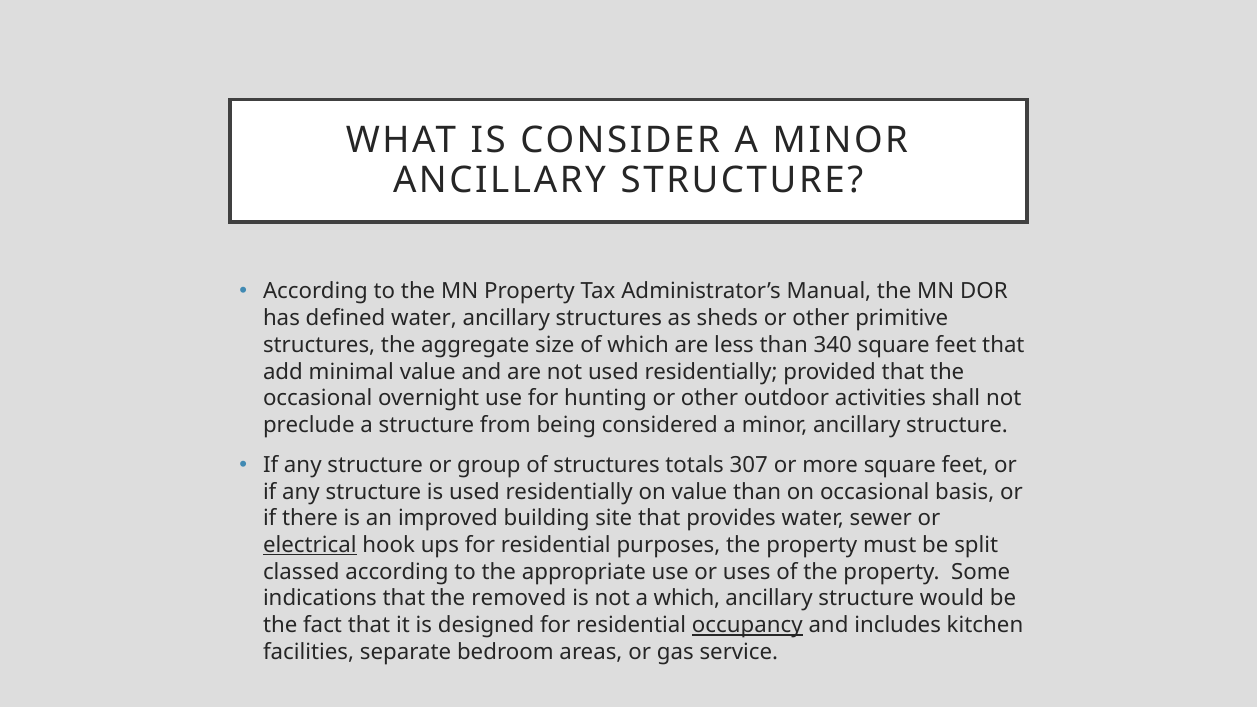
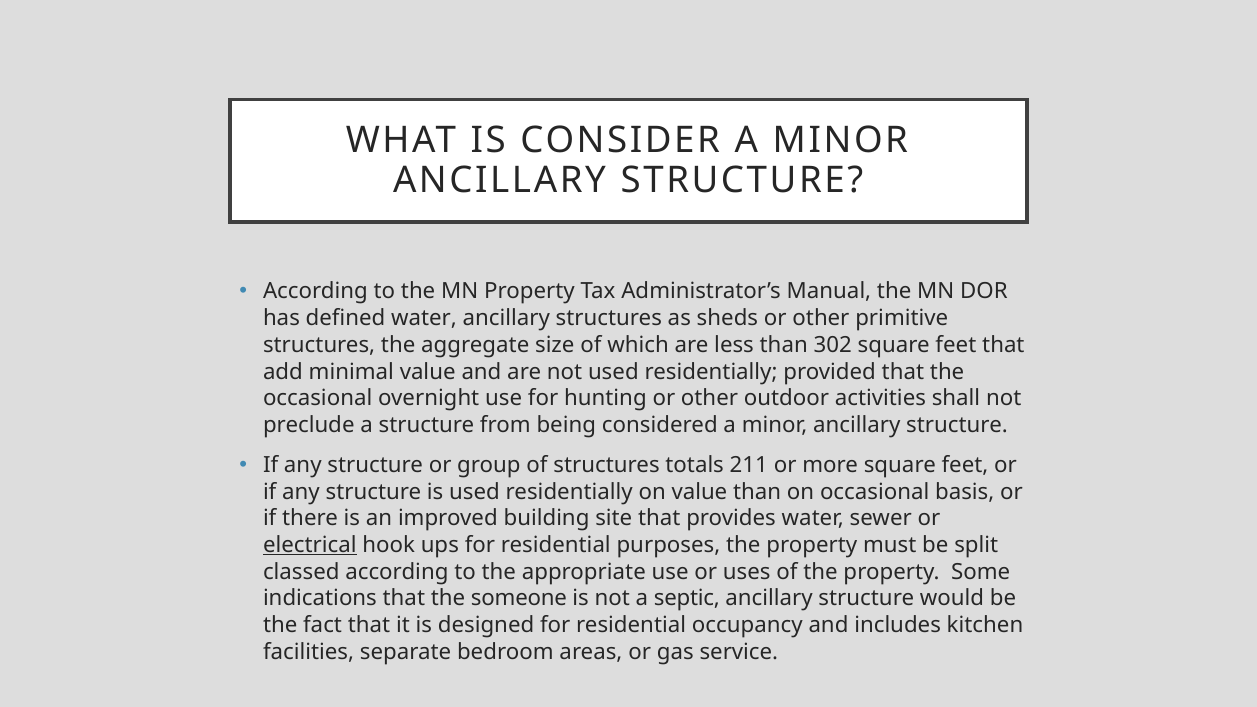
340: 340 -> 302 (833, 345)
307: 307 -> 211 (749, 465)
removed: removed -> someone (519, 599)
a which: which -> septic (687, 599)
occupancy underline: present -> none (747, 625)
